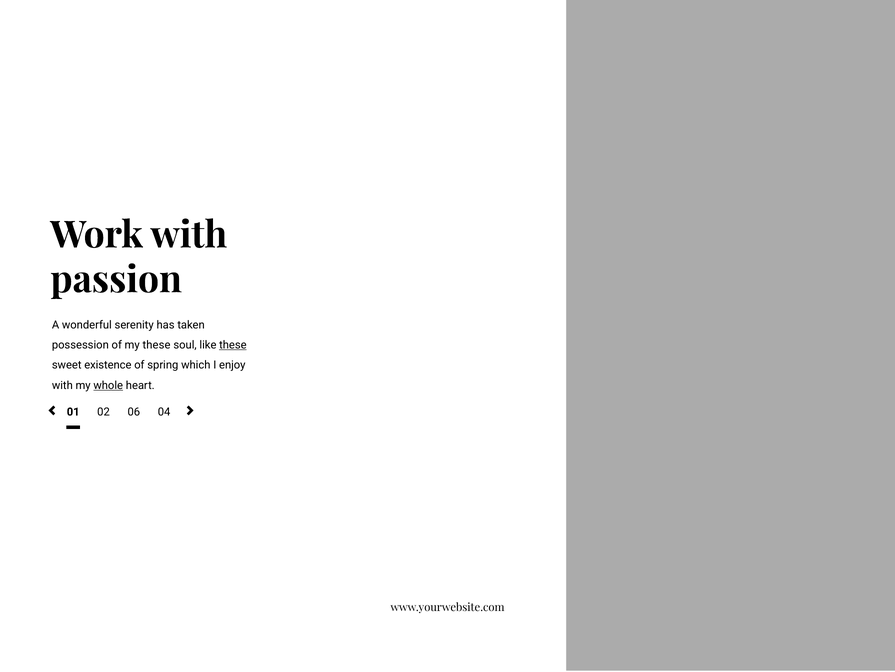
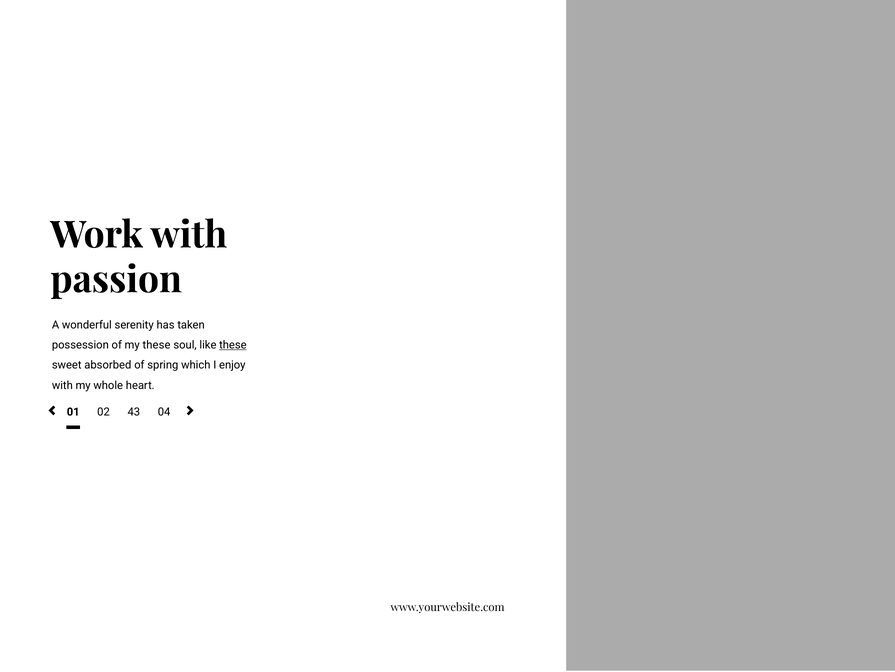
existence: existence -> absorbed (108, 365)
whole underline: present -> none (108, 385)
06: 06 -> 43 (134, 411)
